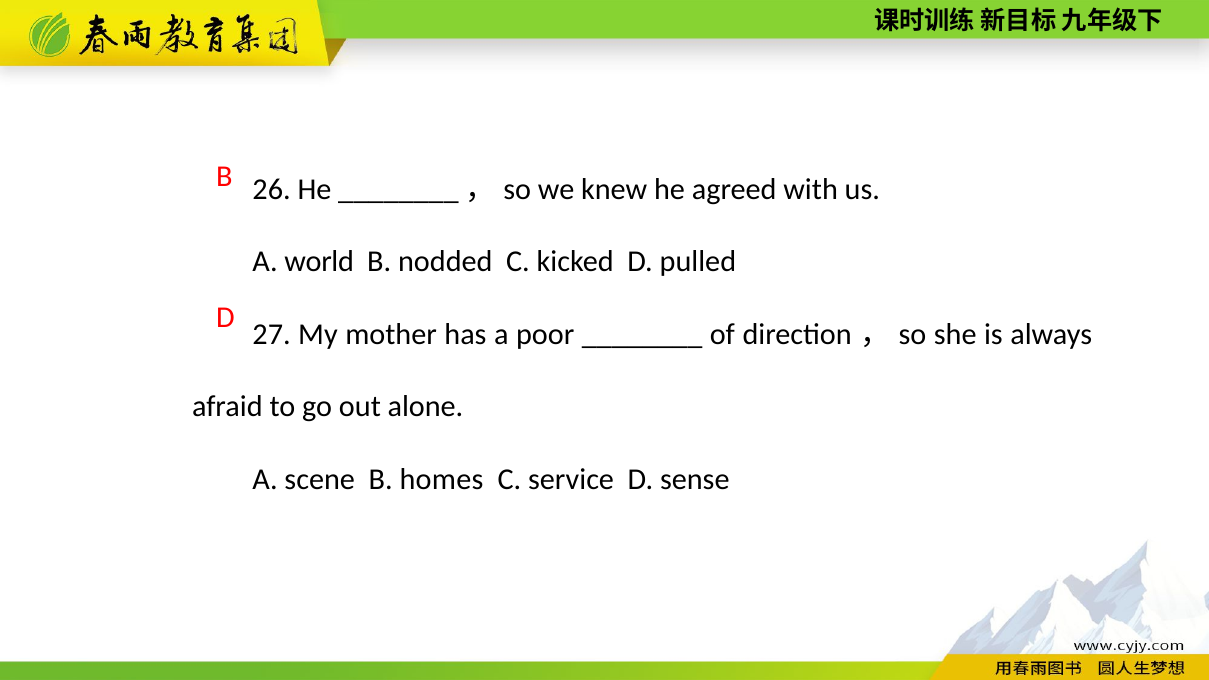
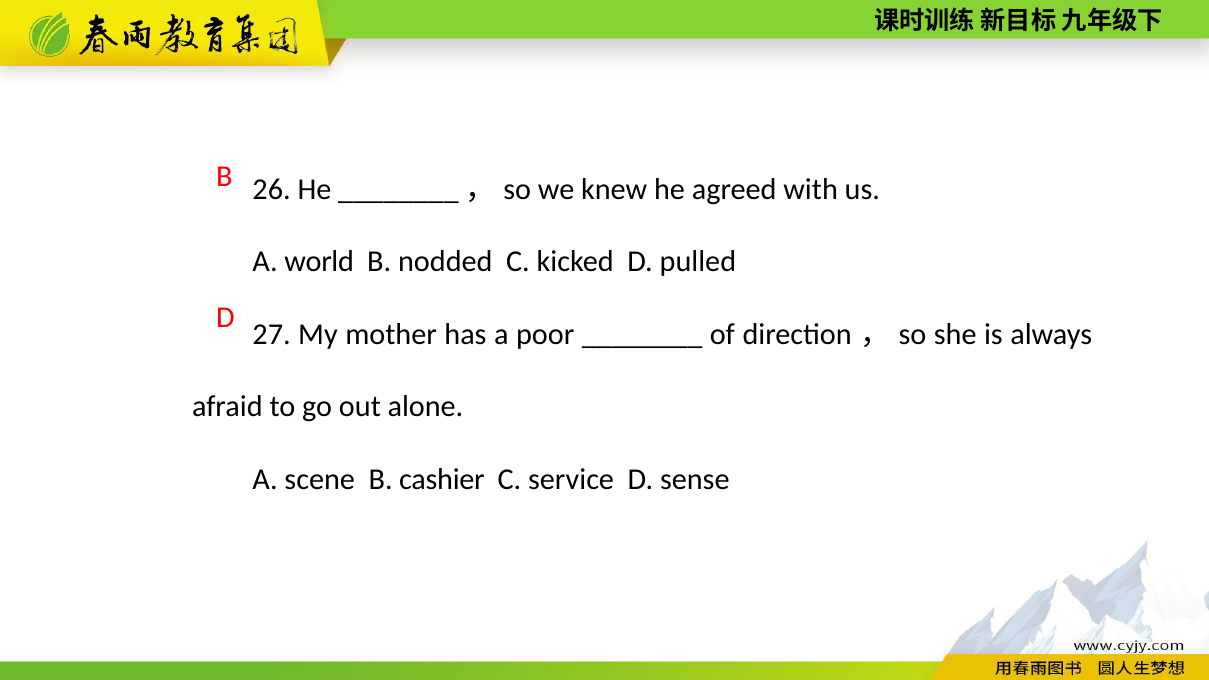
homes: homes -> cashier (442, 479)
